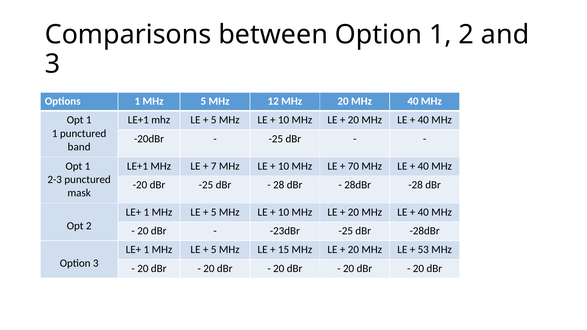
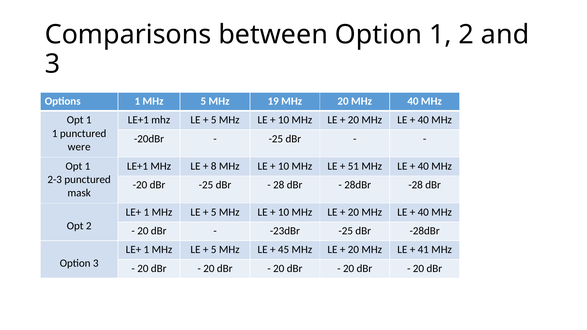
12: 12 -> 19 (273, 101)
band: band -> were (79, 147)
7: 7 -> 8 (214, 166)
70: 70 -> 51 (353, 166)
15: 15 -> 45 (284, 250)
53: 53 -> 41 (423, 250)
